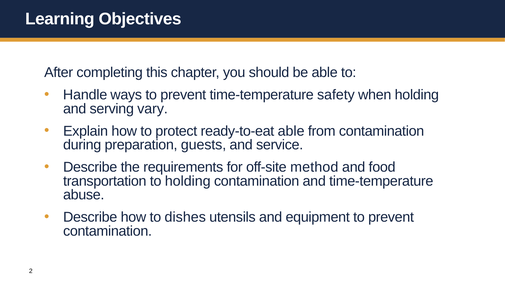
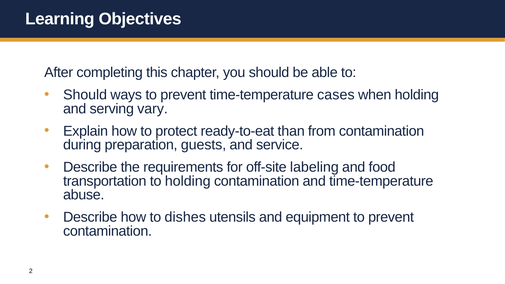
Handle: Handle -> Should (85, 95)
safety: safety -> cases (336, 95)
ready-to-eat able: able -> than (291, 131)
method: method -> labeling (314, 167)
